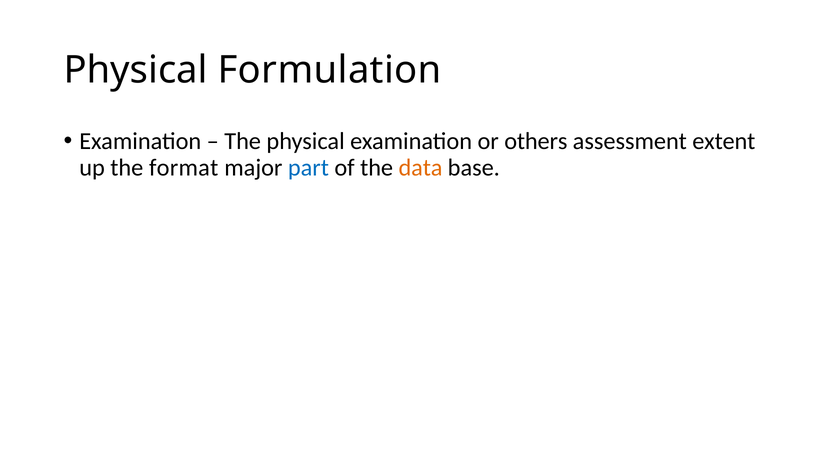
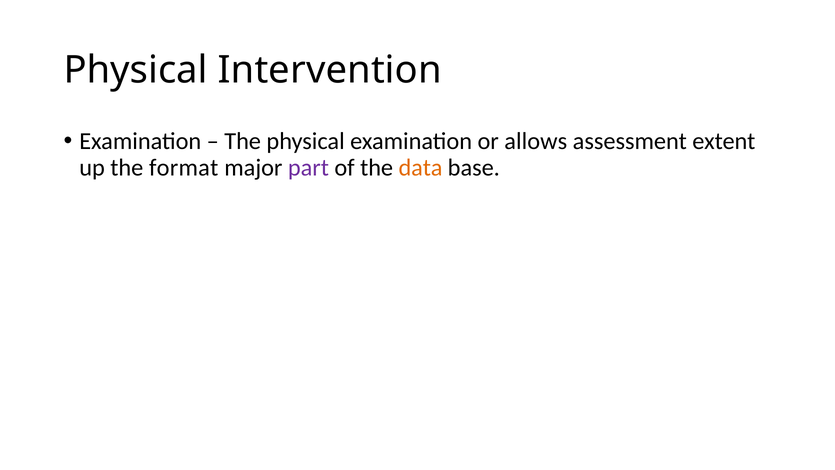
Formulation: Formulation -> Intervention (330, 70)
others: others -> allows (536, 141)
part colour: blue -> purple (308, 167)
